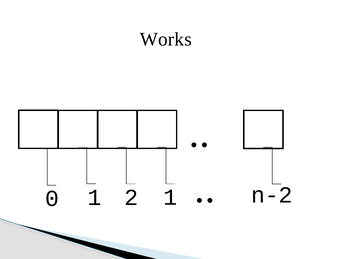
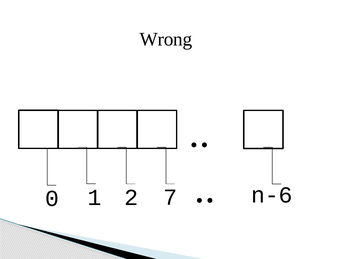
Works: Works -> Wrong (166, 39)
2 1: 1 -> 7 (170, 198)
n-2: n-2 -> n-6 (272, 195)
